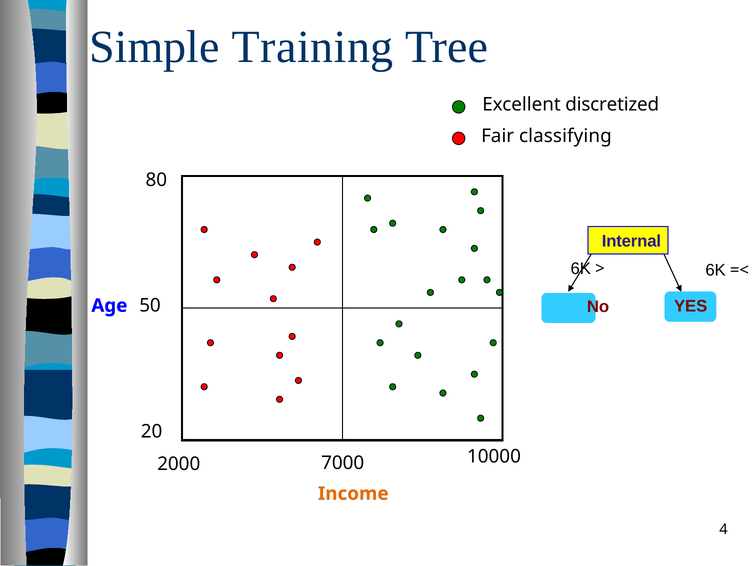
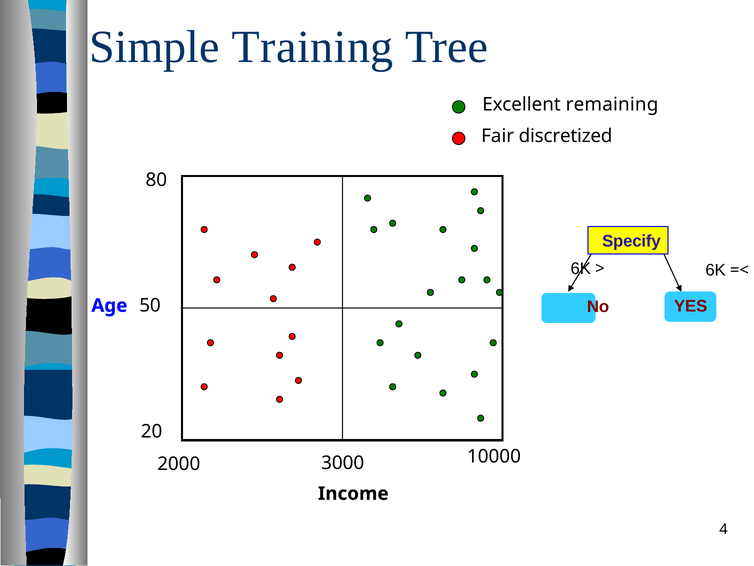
discretized: discretized -> remaining (612, 104)
classifying: classifying -> discretized (566, 136)
Internal: Internal -> Specify (631, 241)
7000: 7000 -> 3000 (343, 462)
Income colour: orange -> black (353, 493)
